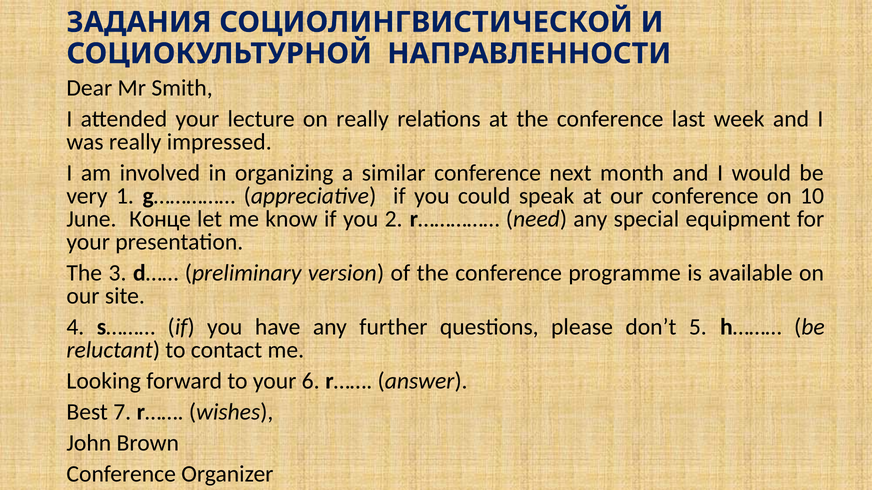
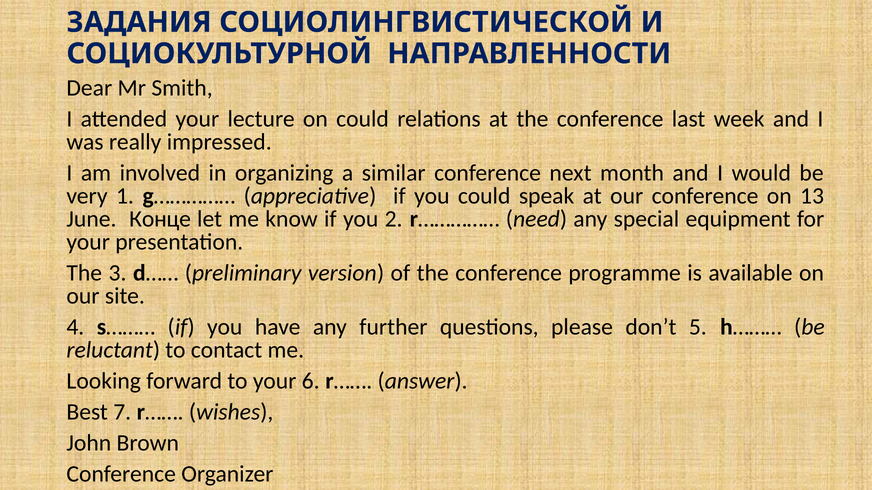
on really: really -> could (363, 119)
10: 10 -> 13 (812, 196)
